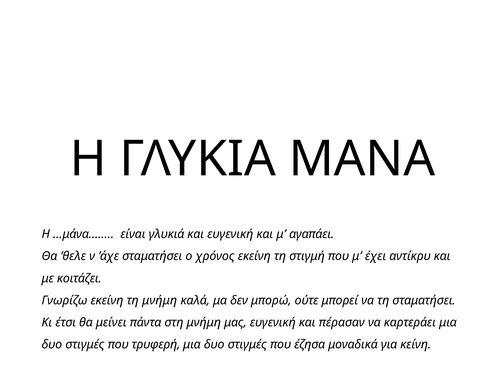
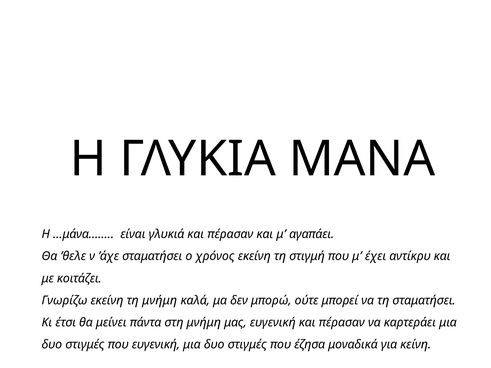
γλυκιά και ευγενική: ευγενική -> πέρασαν (230, 234)
που τρυφερή: τρυφερή -> ευγενική (156, 345)
